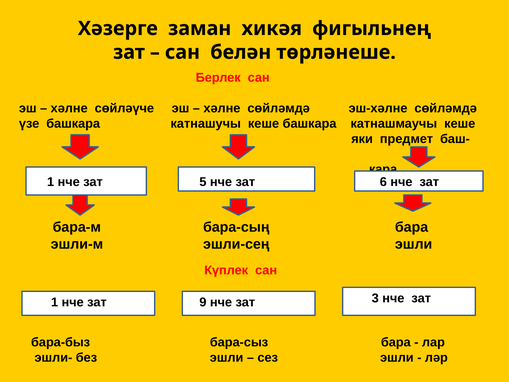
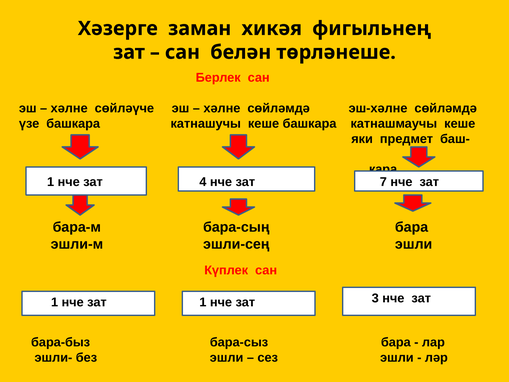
5: 5 -> 4 (203, 182)
6: 6 -> 7 (383, 182)
9: 9 -> 1 (203, 302)
